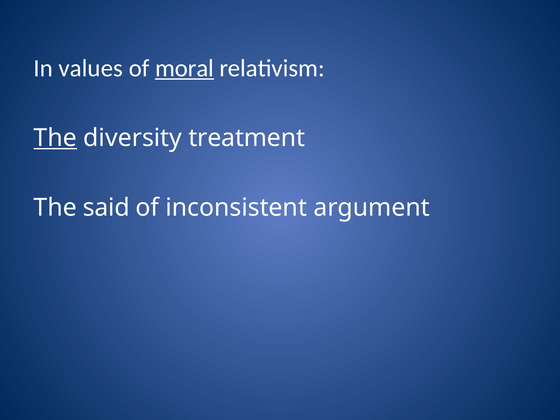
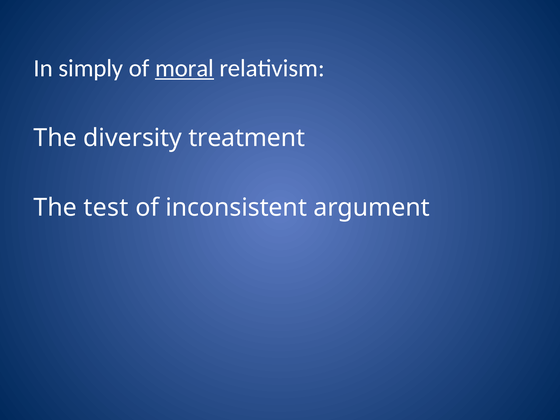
values: values -> simply (91, 68)
The underline: present -> none (55, 138)
said: said -> test (106, 208)
